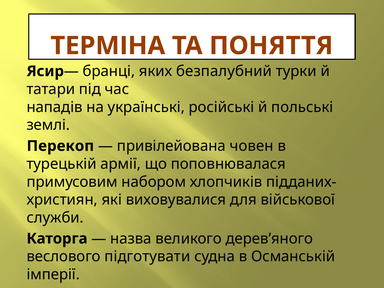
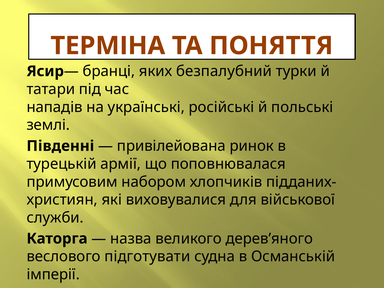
Перекоп: Перекоп -> Південні (60, 146)
човен: човен -> ринок (252, 146)
